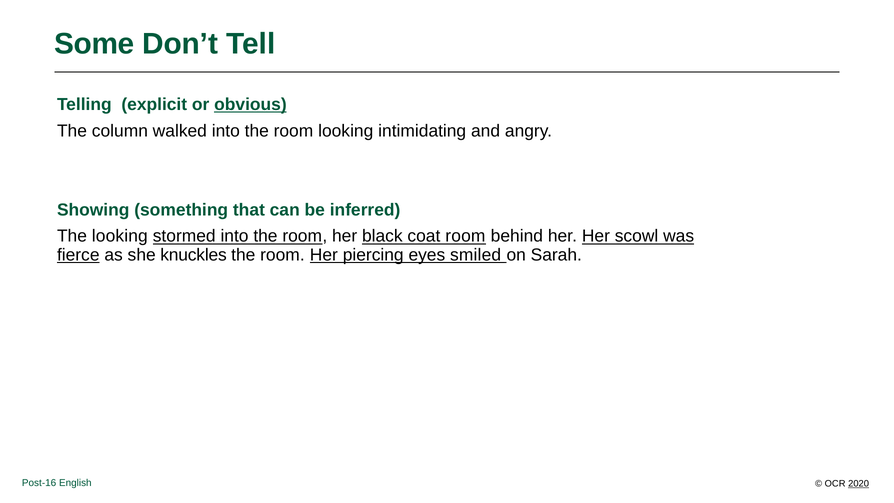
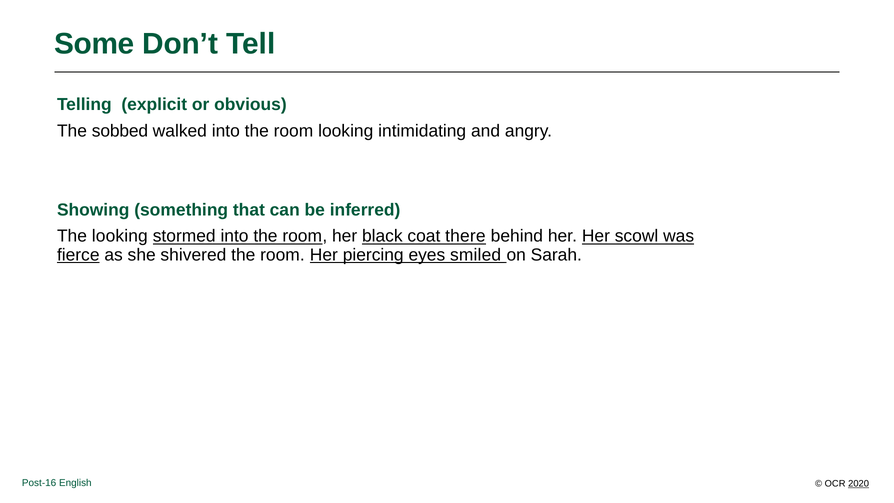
obvious underline: present -> none (250, 105)
column: column -> sobbed (120, 131)
coat room: room -> there (465, 236)
knuckles: knuckles -> shivered (193, 255)
